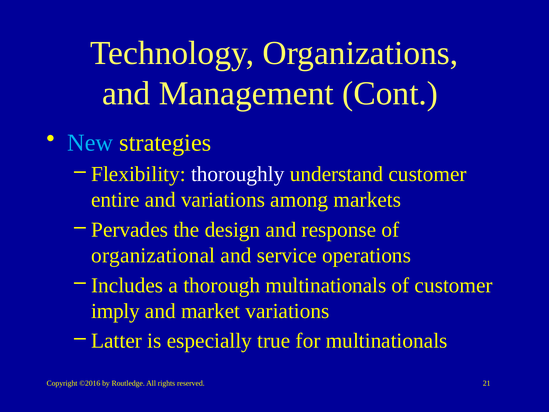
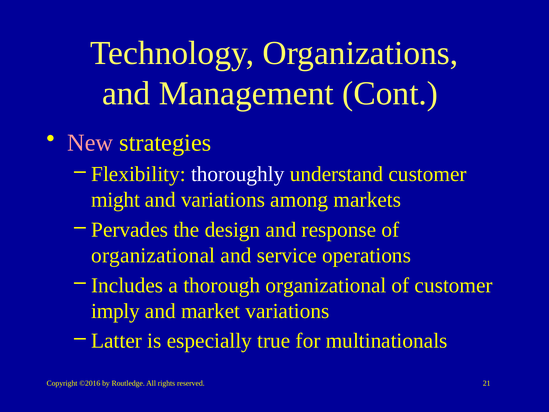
New colour: light blue -> pink (90, 143)
entire: entire -> might (116, 200)
thorough multinationals: multinationals -> organizational (326, 285)
